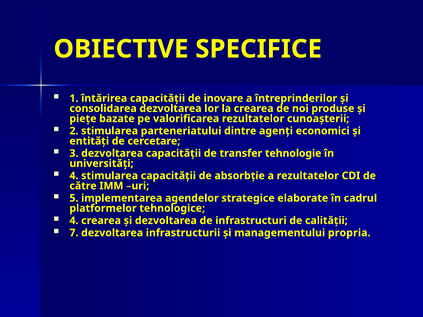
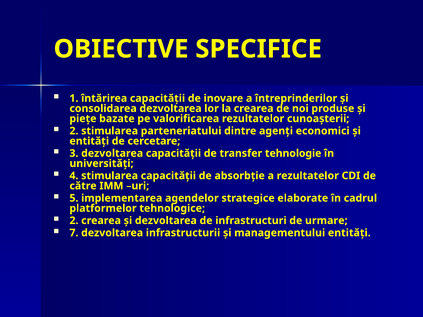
4: 4 -> 2 (74, 221)
calităţii: calităţii -> urmare (326, 221)
managementului propria: propria -> entităţi (349, 233)
